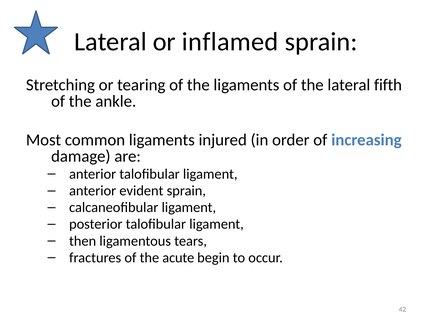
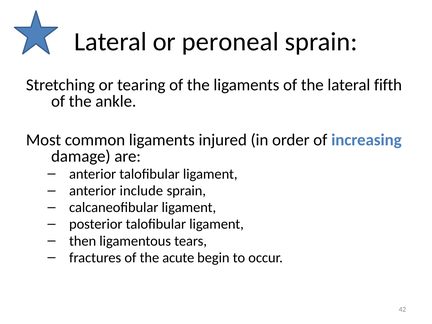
inflamed: inflamed -> peroneal (230, 42)
evident: evident -> include (141, 191)
